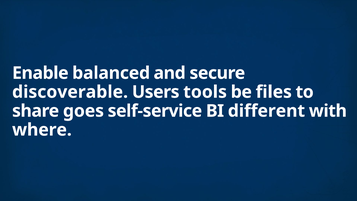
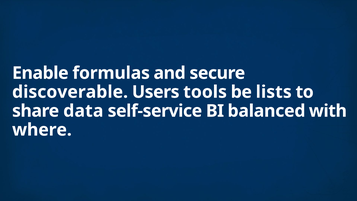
balanced: balanced -> formulas (111, 73)
files: files -> lists (274, 92)
goes: goes -> data (83, 111)
different: different -> balanced (267, 111)
